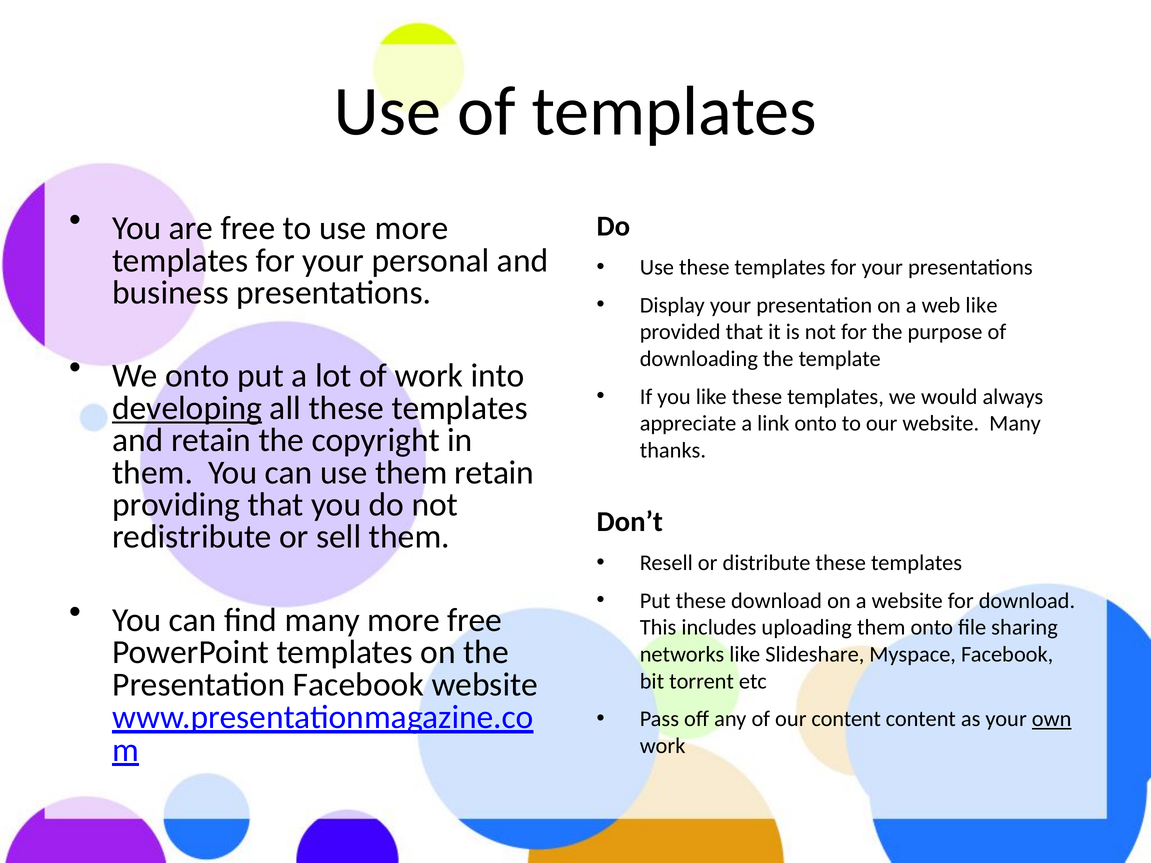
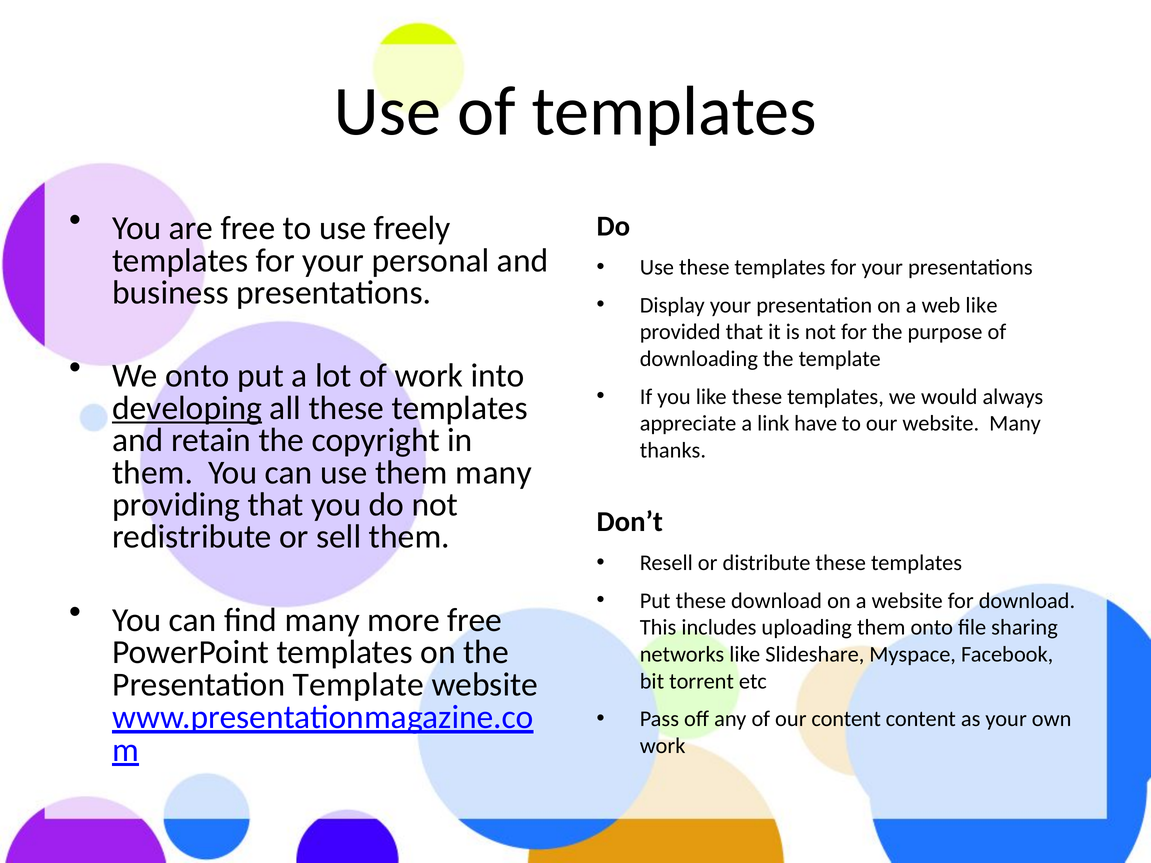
use more: more -> freely (412, 228)
link onto: onto -> have (816, 424)
them retain: retain -> many (494, 473)
Presentation Facebook: Facebook -> Template (358, 685)
own underline: present -> none (1052, 719)
